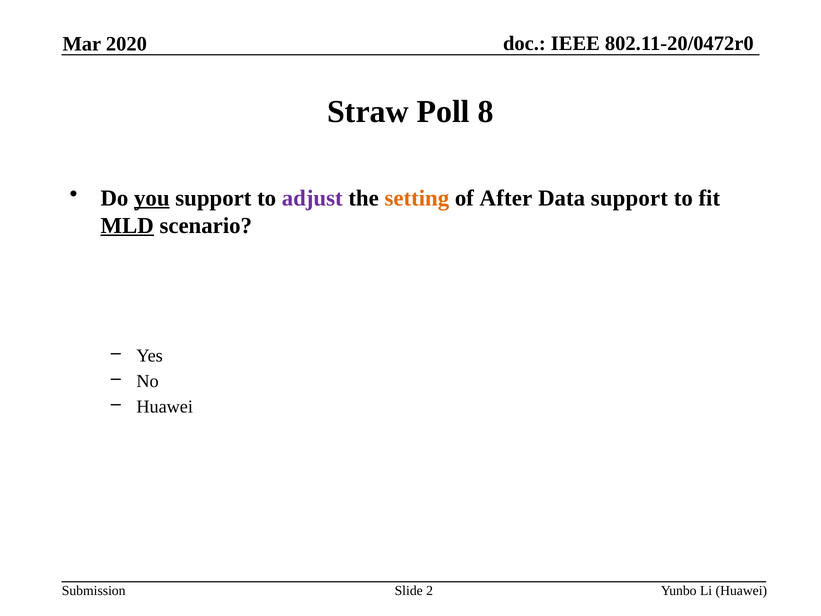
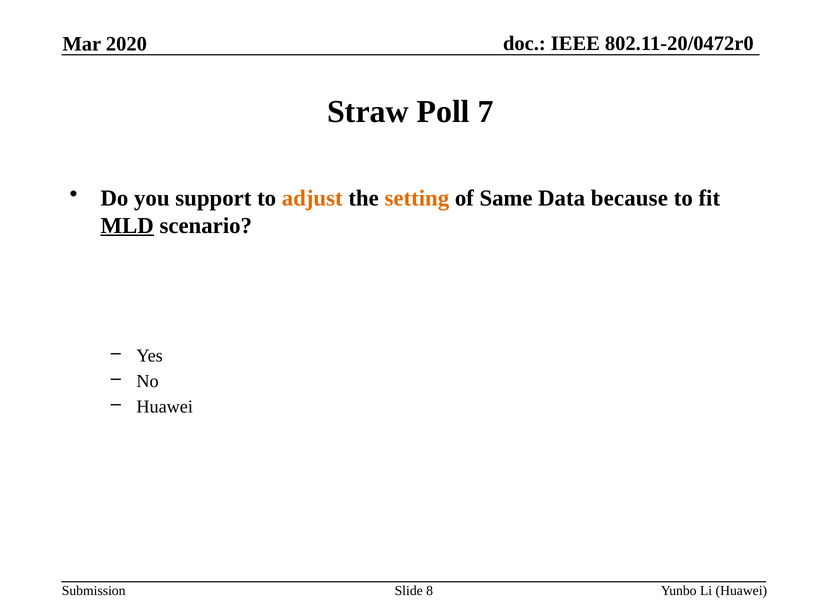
8: 8 -> 7 (486, 112)
you underline: present -> none (152, 198)
adjust colour: purple -> orange (312, 198)
After: After -> Same (506, 198)
Data support: support -> because (629, 198)
2: 2 -> 8 (430, 591)
